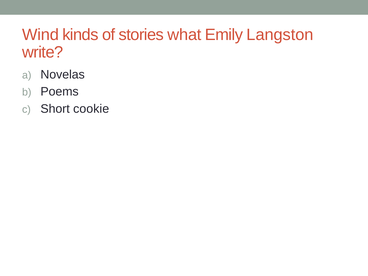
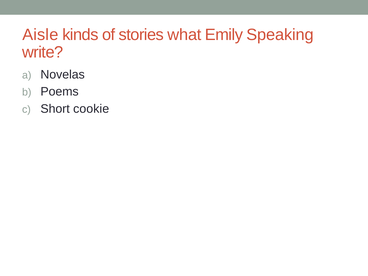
Wind: Wind -> Aisle (40, 35)
Langston: Langston -> Speaking (280, 35)
